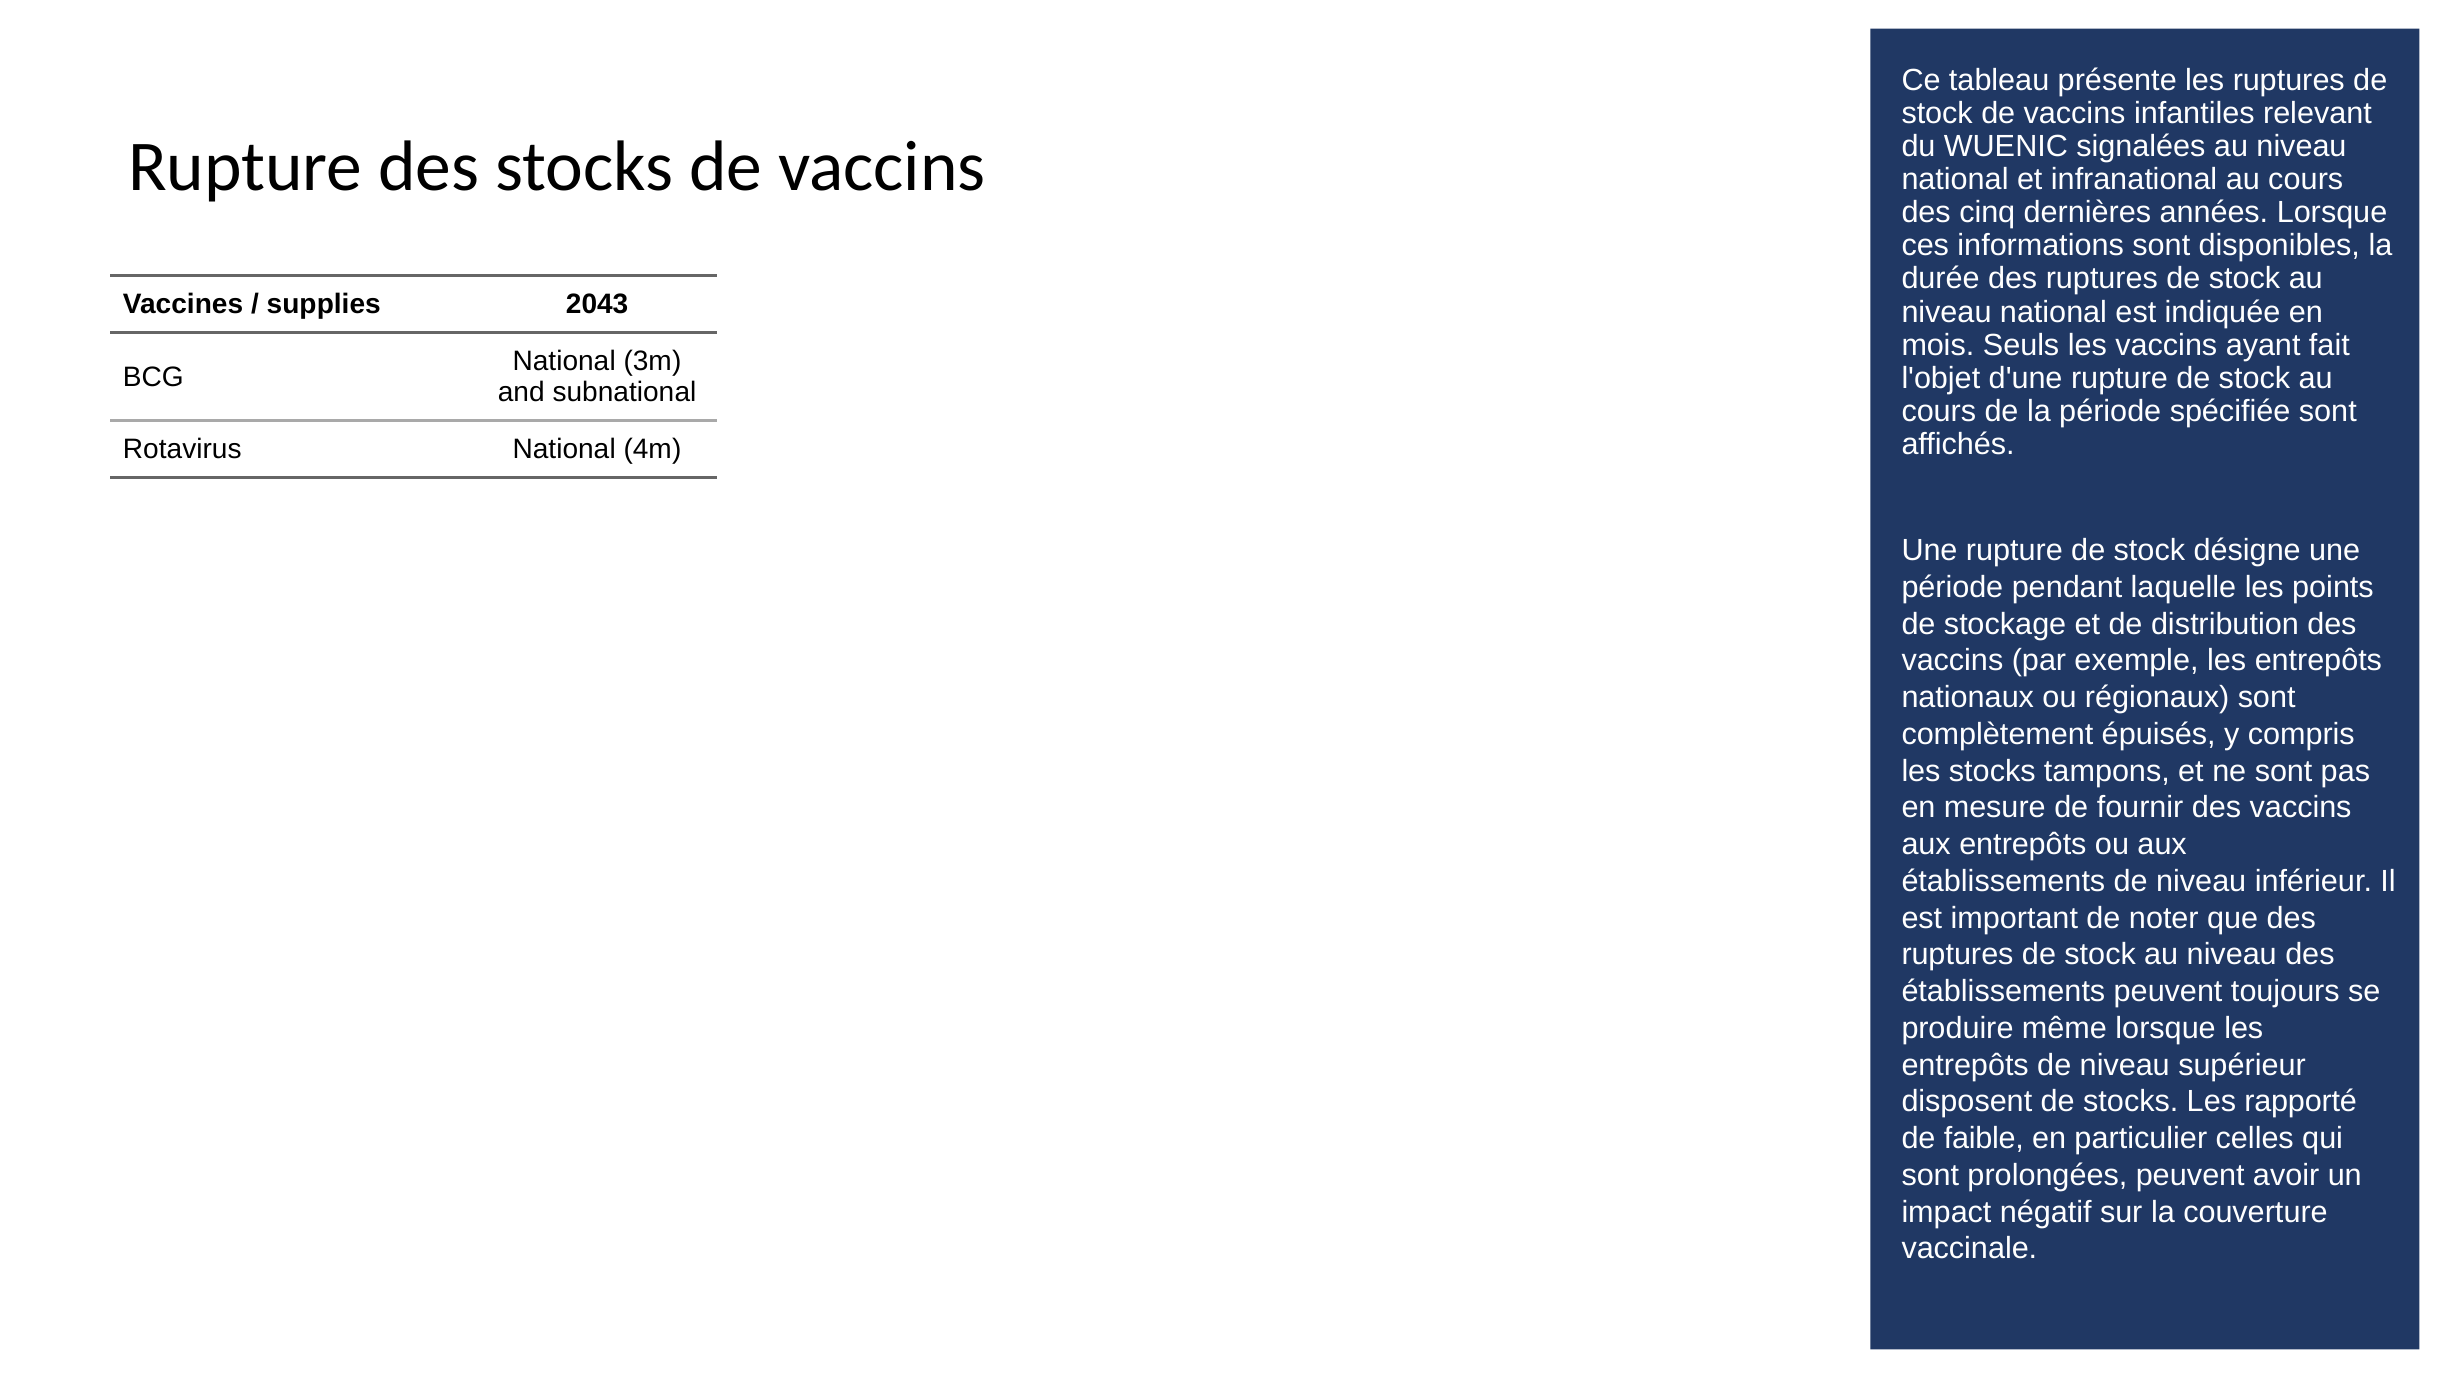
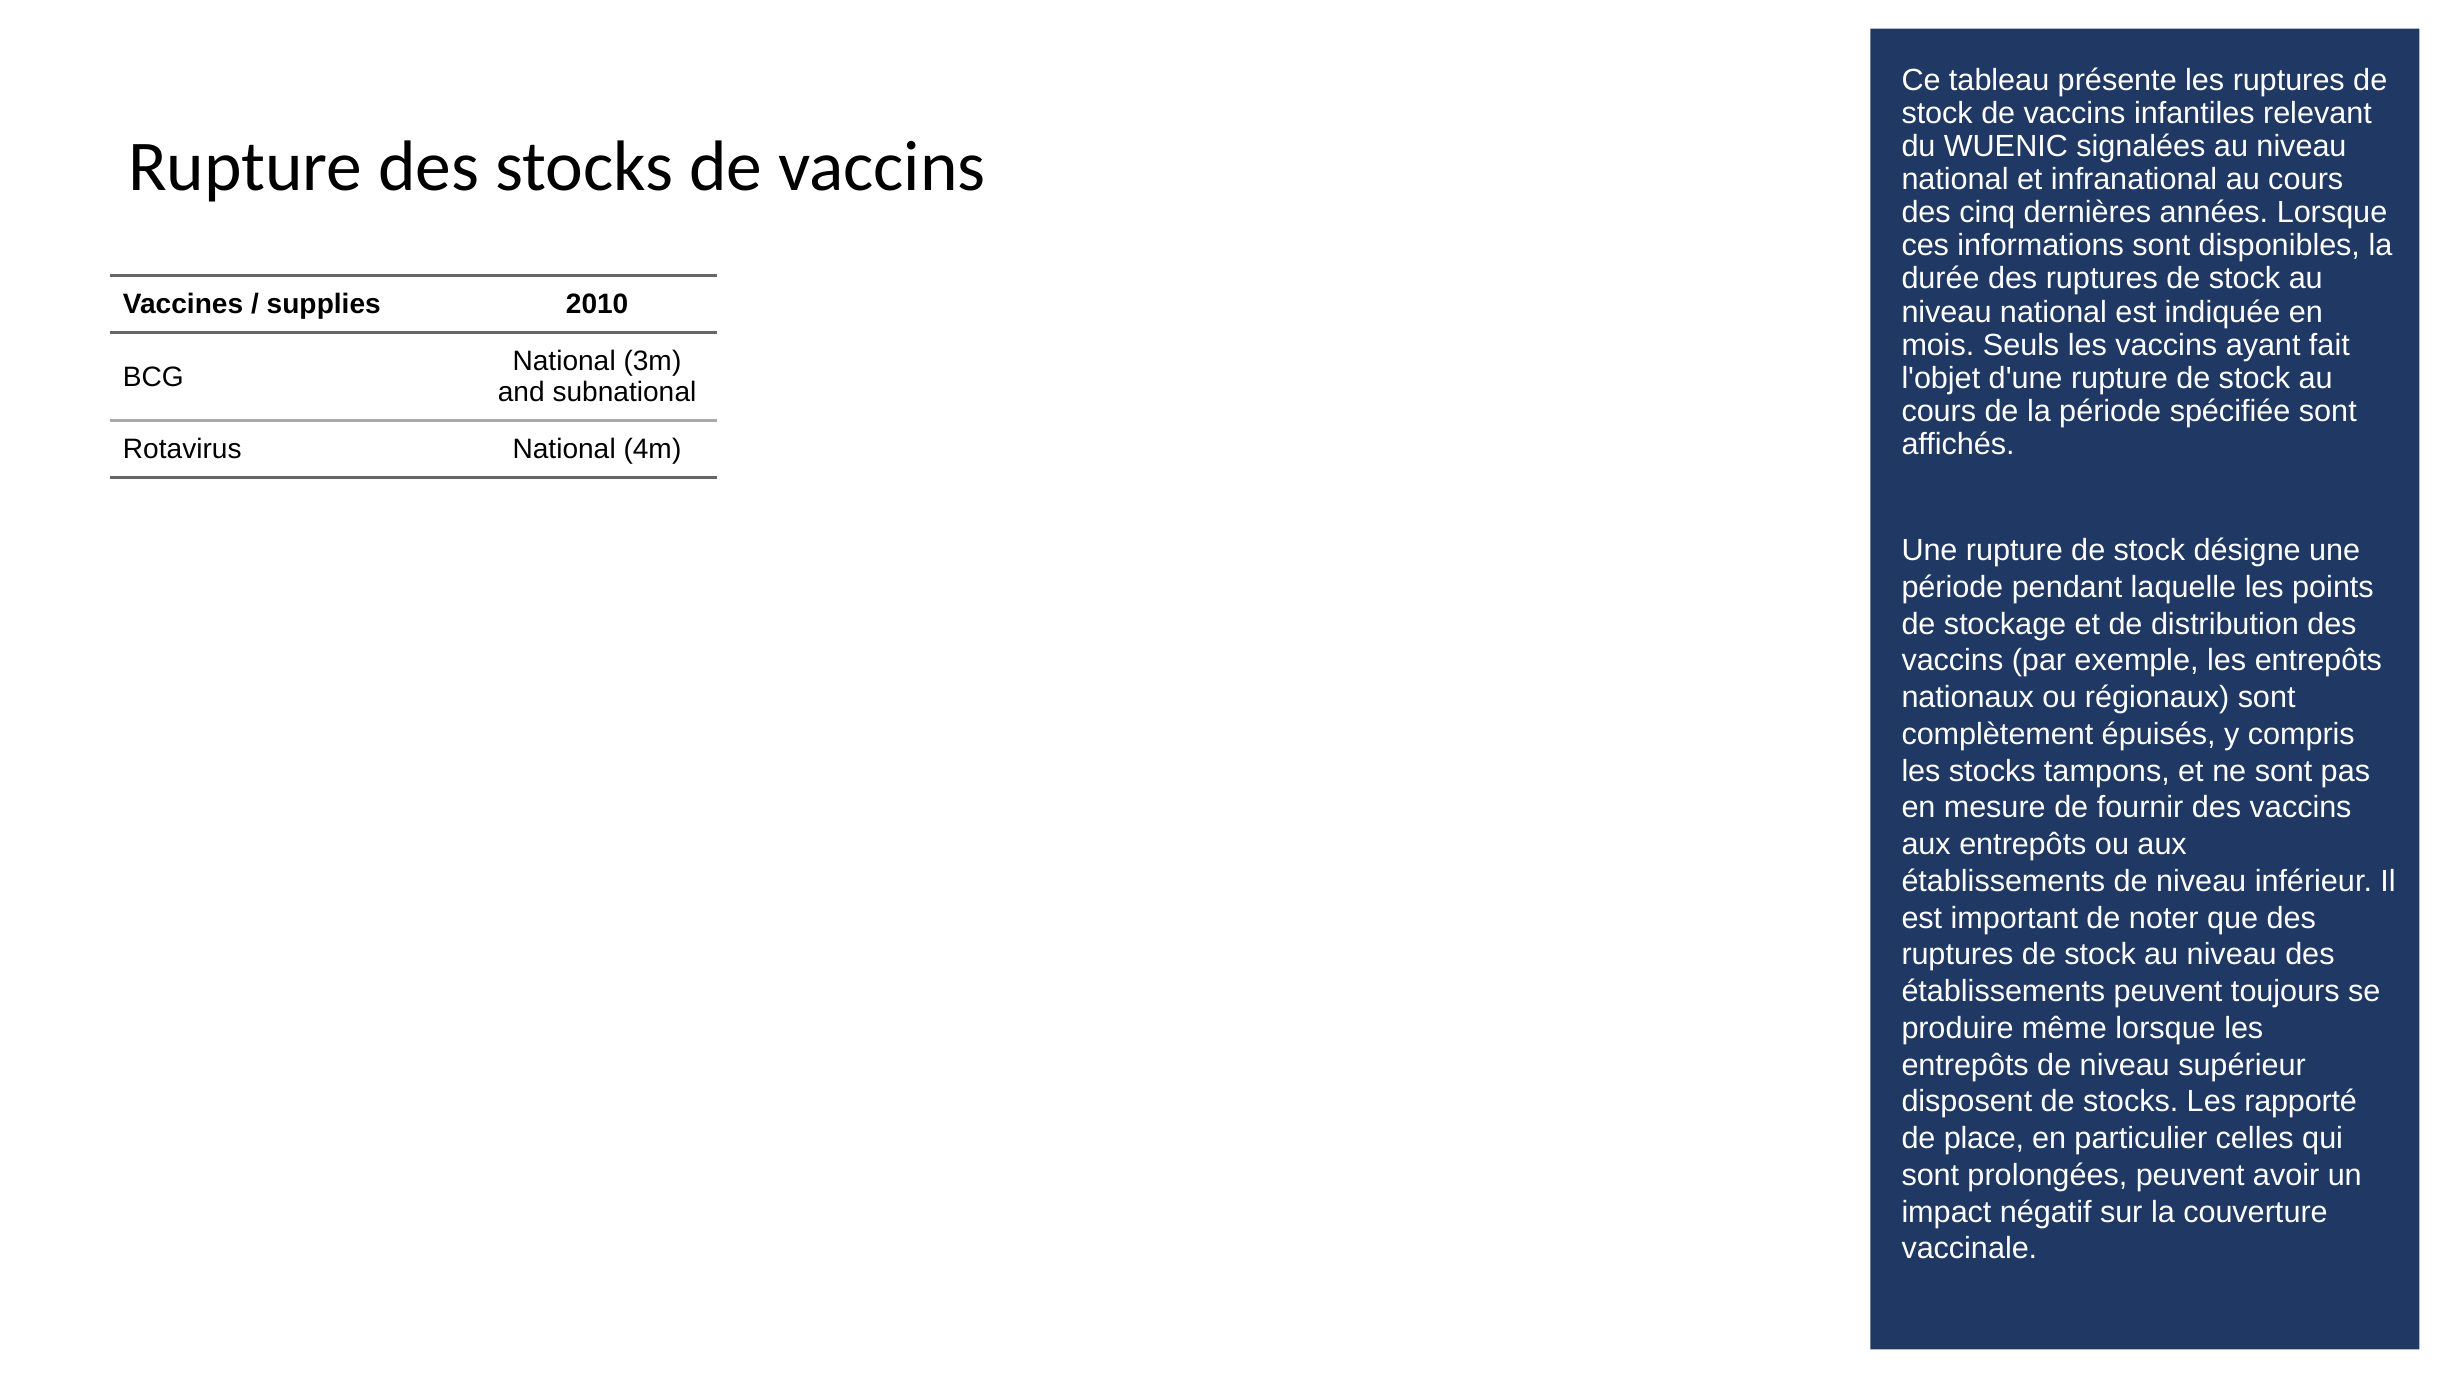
2043: 2043 -> 2010 (597, 304)
faible: faible -> place (1984, 1139)
